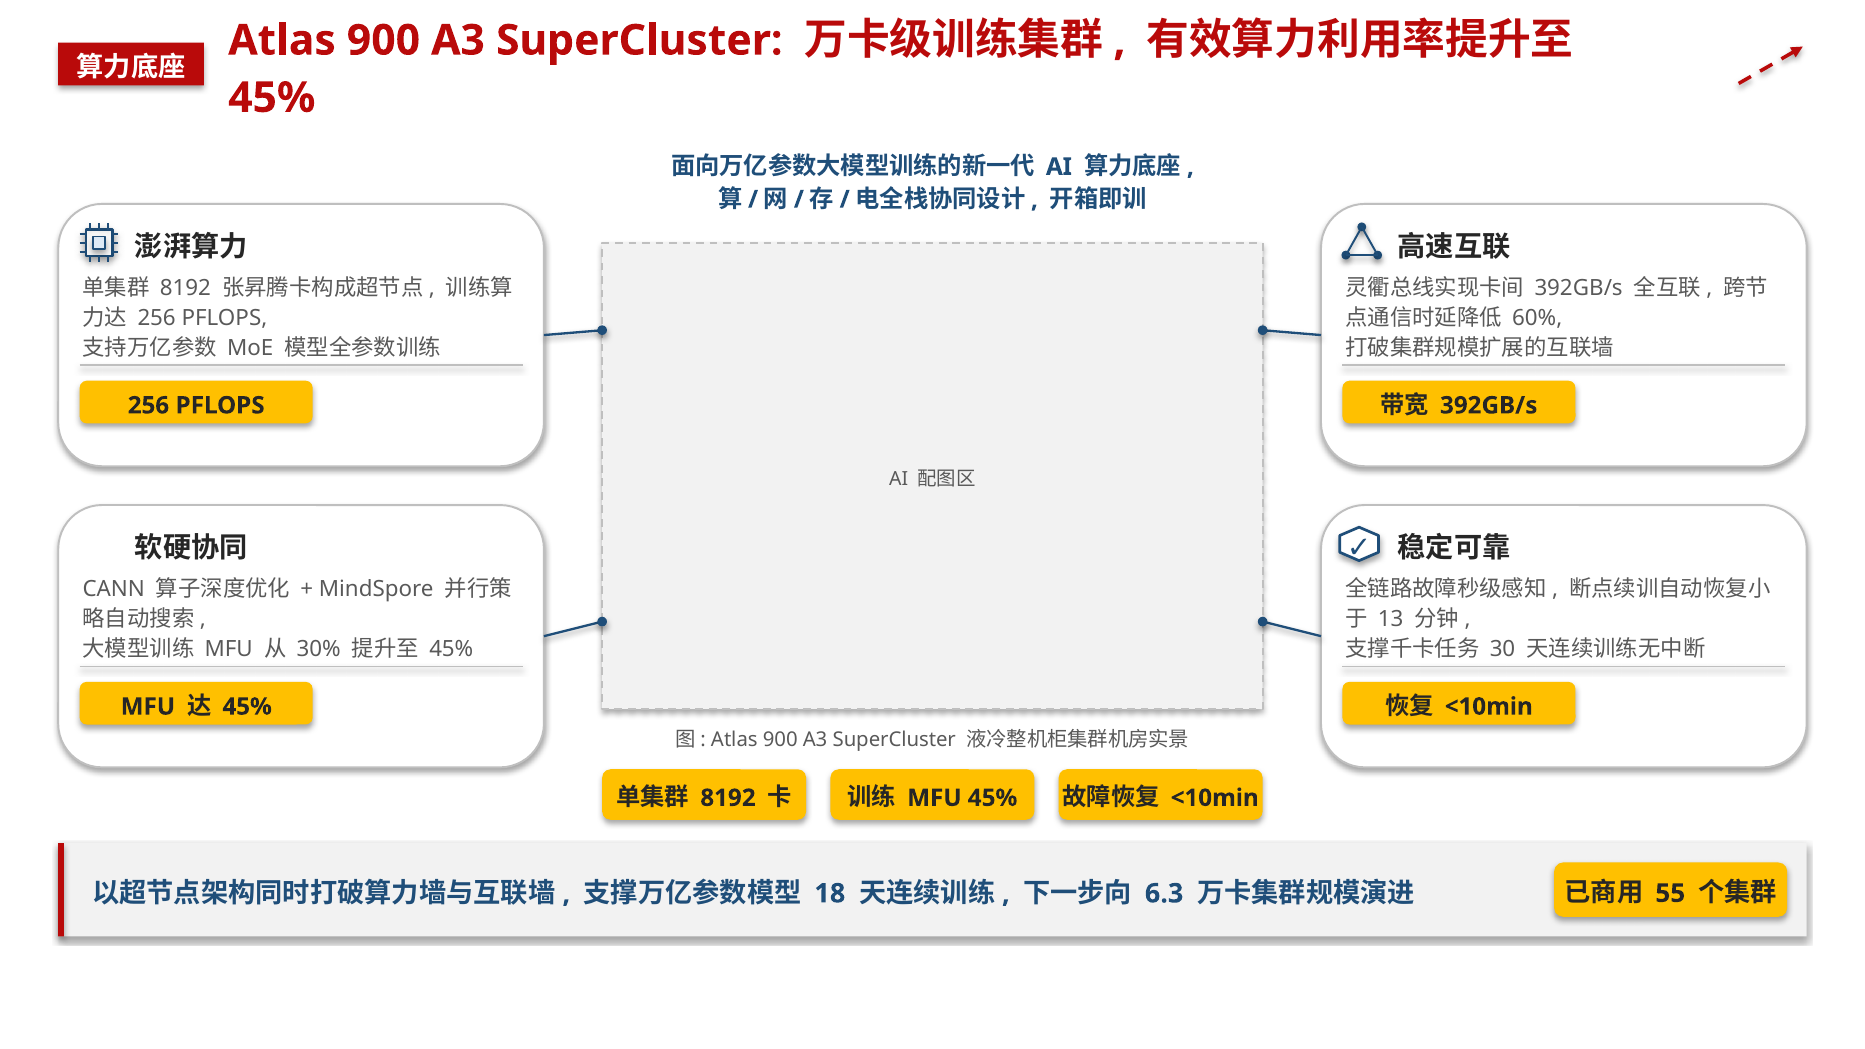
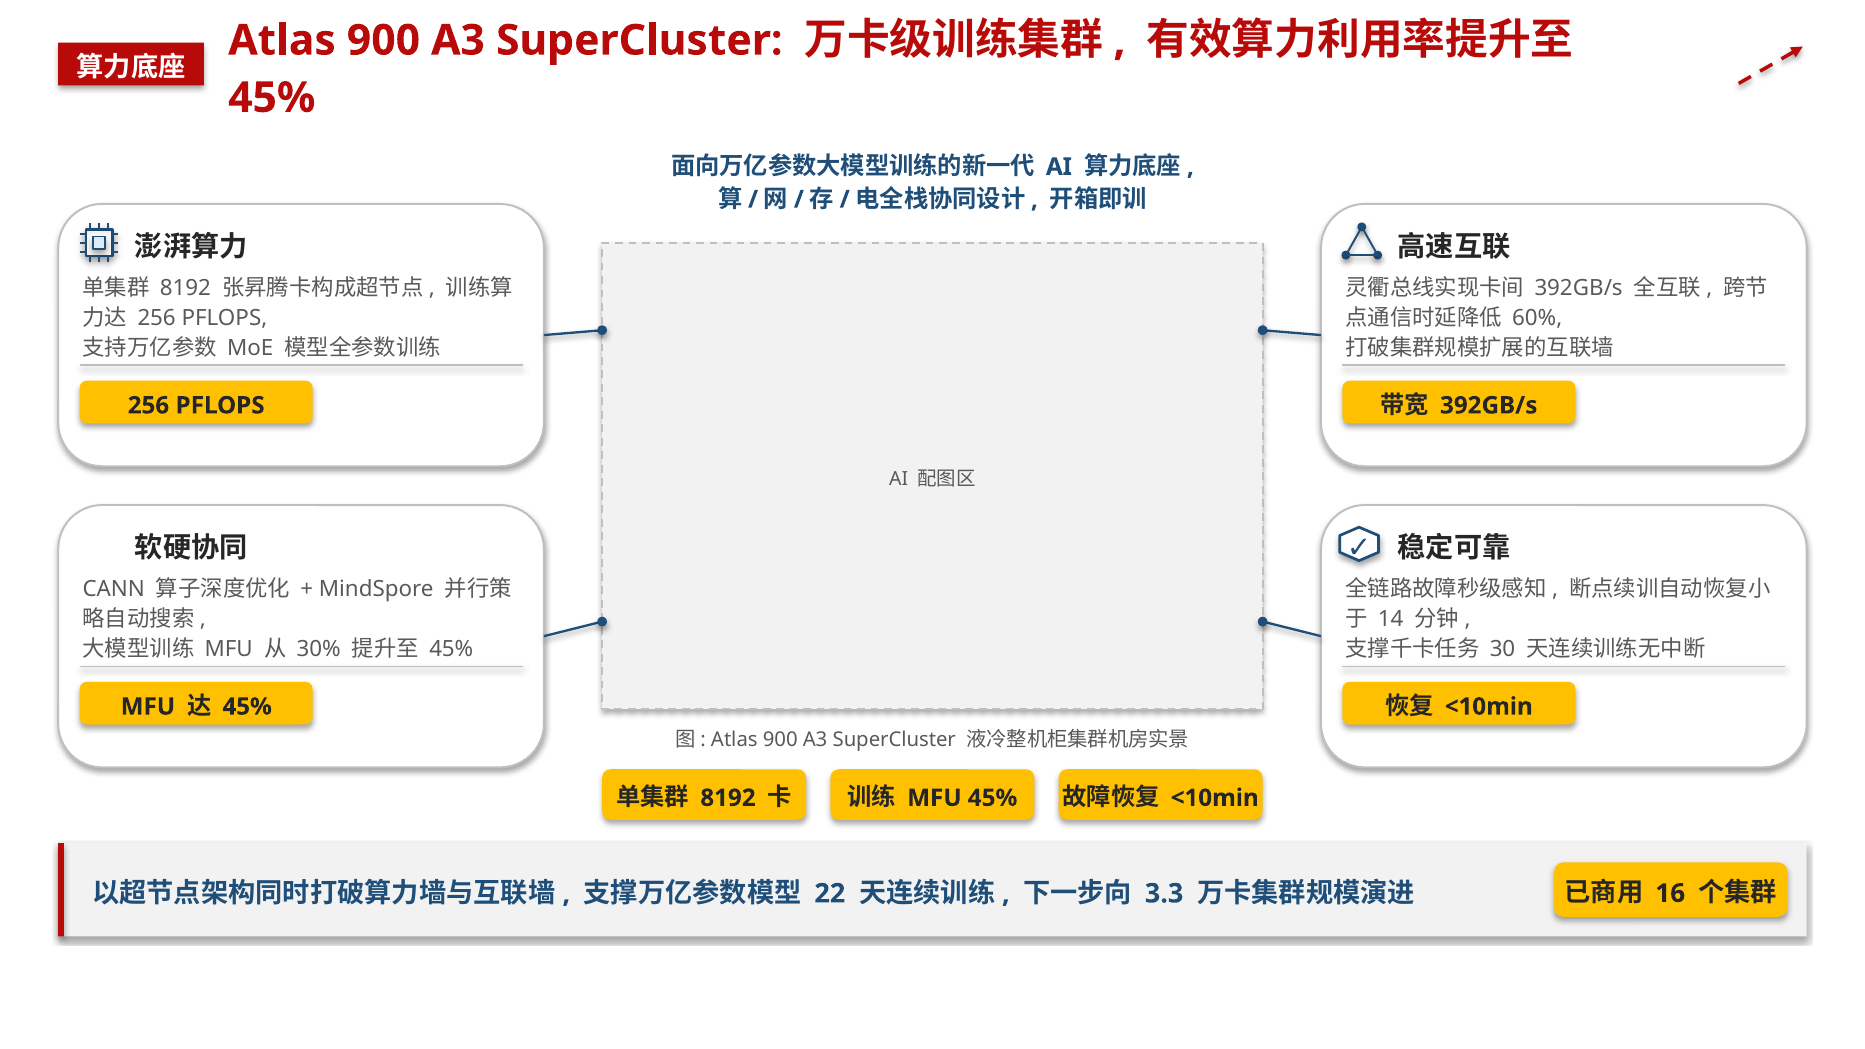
13: 13 -> 14 (1391, 619)
18: 18 -> 22 (830, 894)
6.3: 6.3 -> 3.3 (1164, 894)
55: 55 -> 16 (1670, 893)
